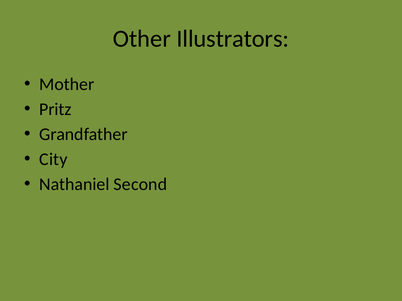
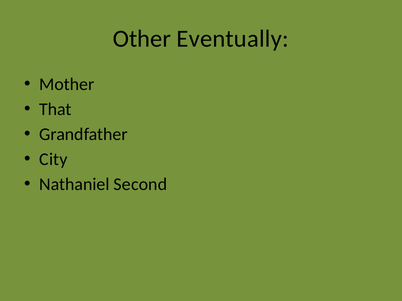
Illustrators: Illustrators -> Eventually (233, 39)
Pritz: Pritz -> That (55, 109)
